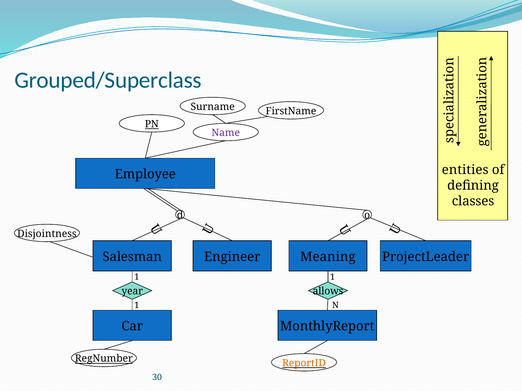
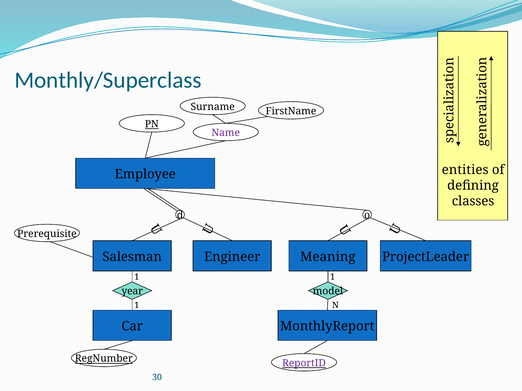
Grouped/Superclass: Grouped/Superclass -> Monthly/Superclass (108, 80)
Disjointness: Disjointness -> Prerequisite (47, 234)
allows: allows -> model (328, 292)
ReportID colour: orange -> purple (304, 363)
